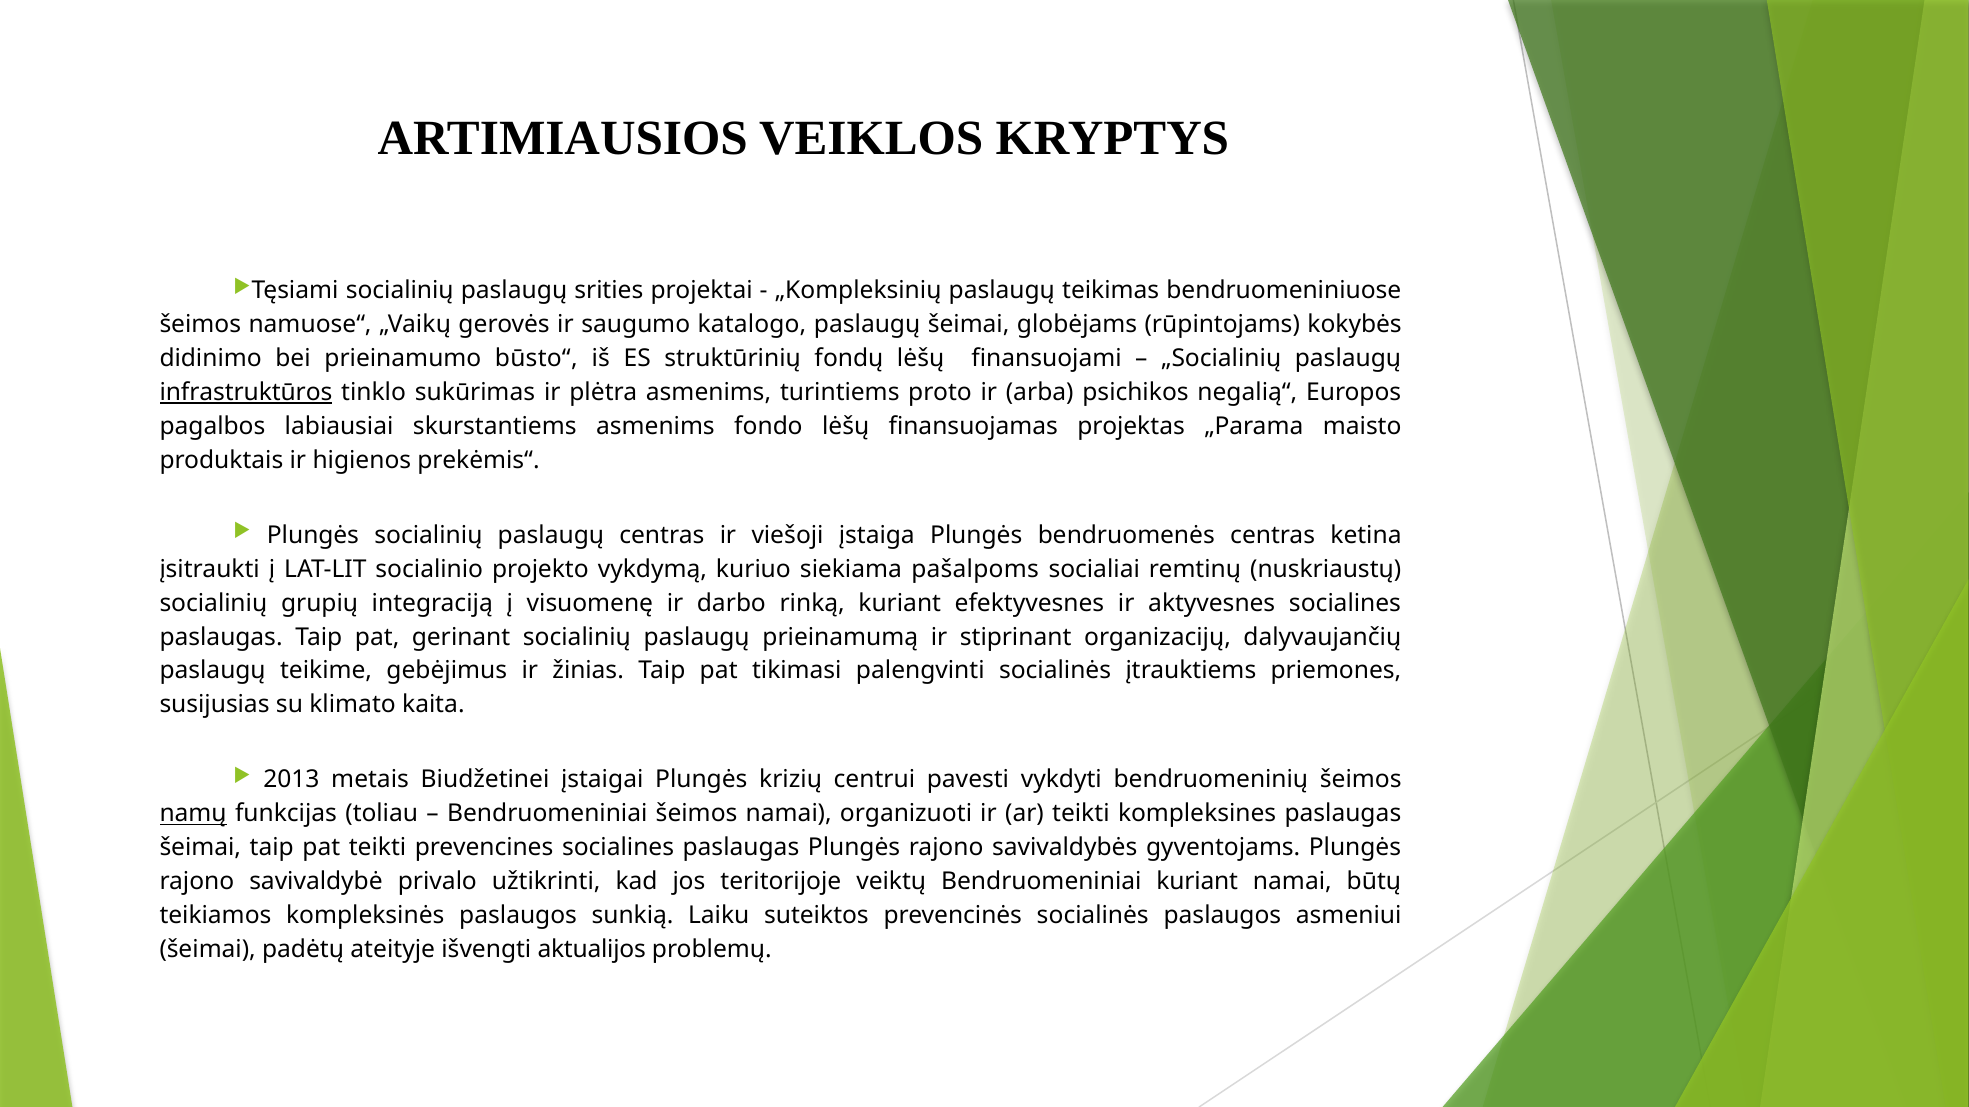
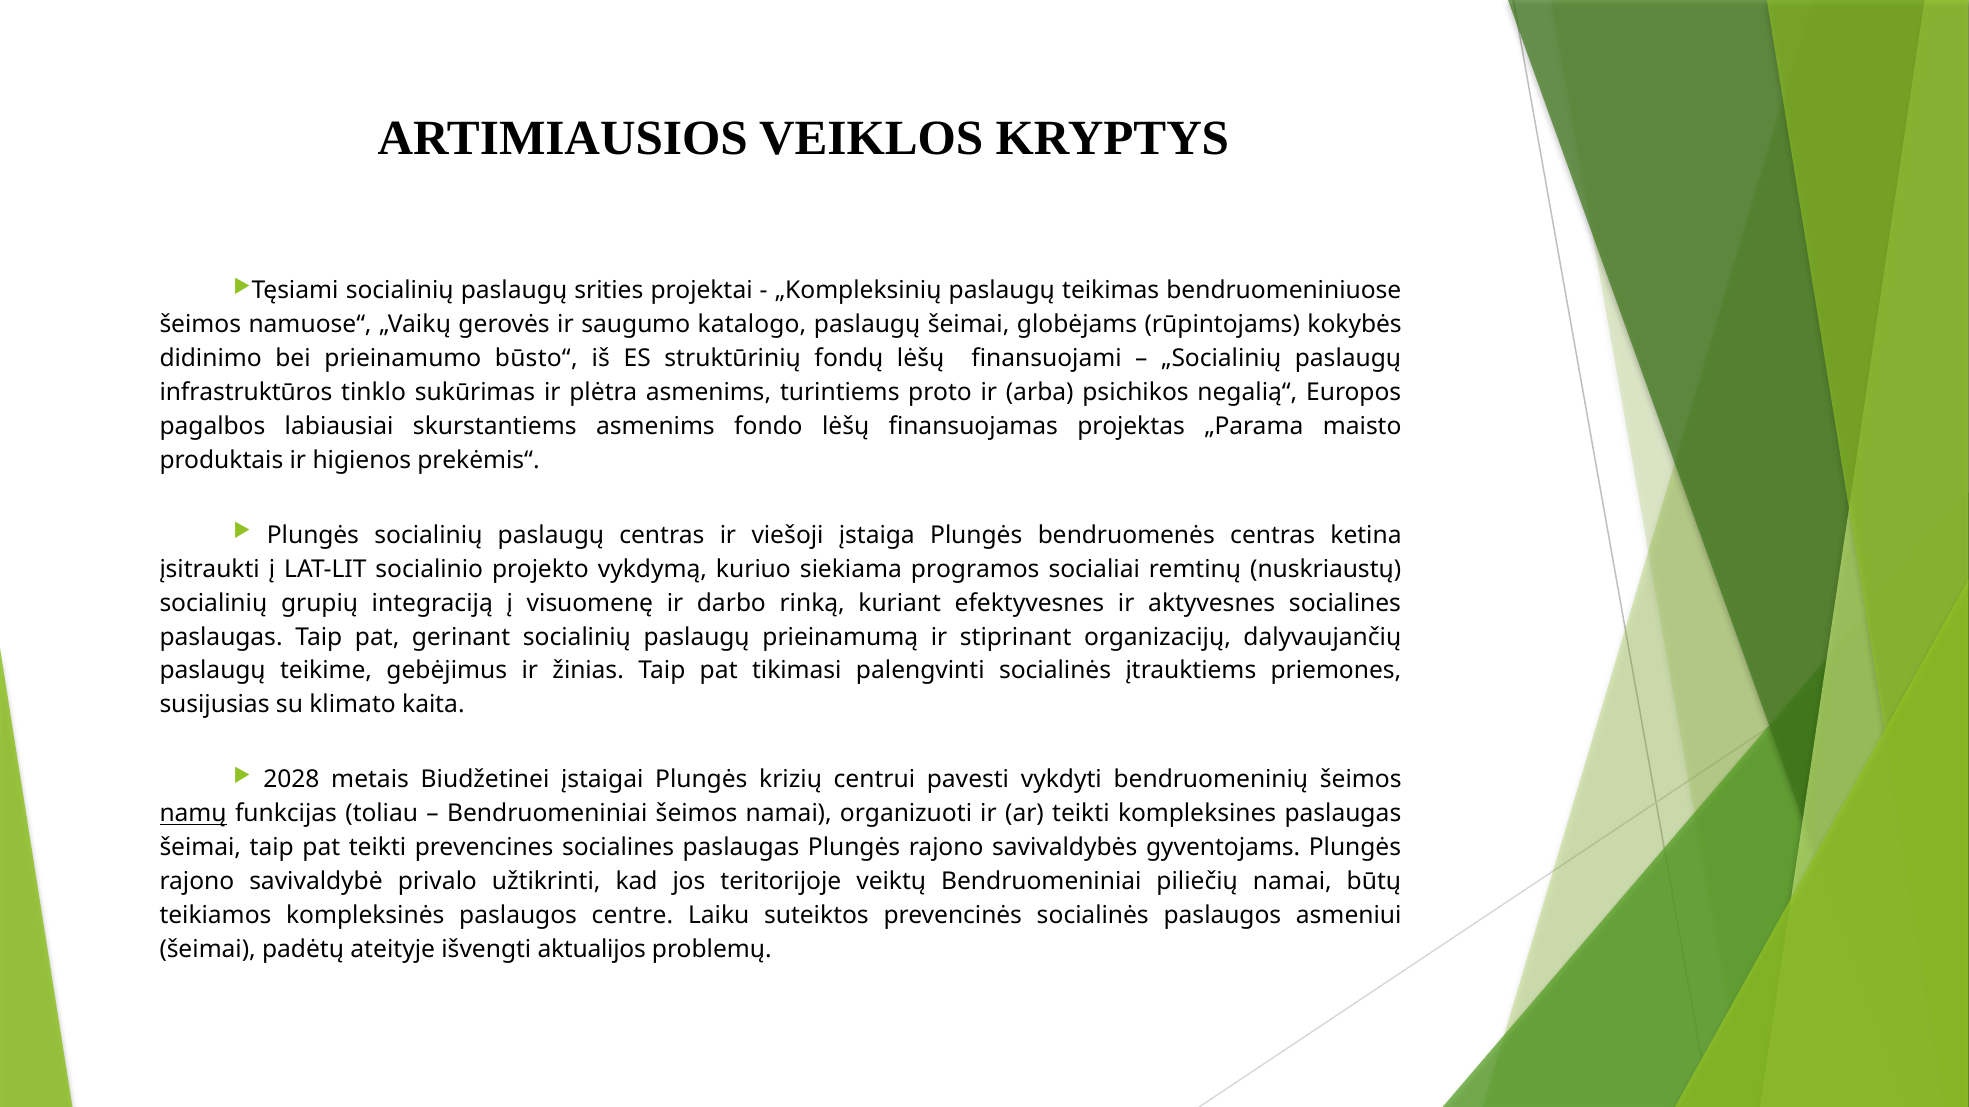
infrastruktūros underline: present -> none (246, 392)
pašalpoms: pašalpoms -> programos (975, 569)
2013: 2013 -> 2028 (291, 780)
Bendruomeniniai kuriant: kuriant -> piliečių (1197, 882)
sunkią: sunkią -> centre (632, 916)
